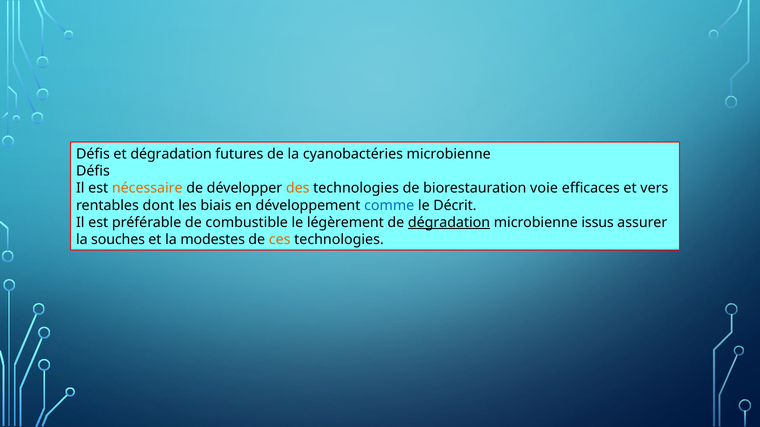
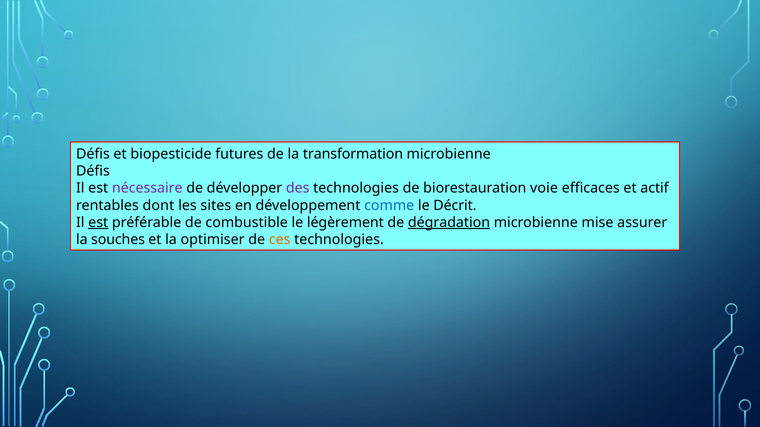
et dégradation: dégradation -> biopesticide (171, 154)
cyanobactéries: cyanobactéries -> transformation (353, 154)
nécessaire colour: orange -> purple (147, 188)
des colour: orange -> purple (298, 188)
vers: vers -> actif (654, 188)
biais: biais -> sites (216, 206)
est underline: none -> present (98, 223)
issus: issus -> mise (598, 223)
modestes: modestes -> optimiser (213, 240)
